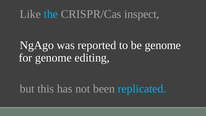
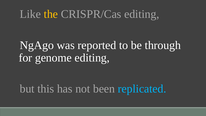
the colour: light blue -> yellow (51, 14)
CRISPR/Cas inspect: inspect -> editing (142, 14)
be genome: genome -> through (163, 45)
